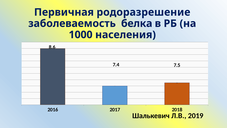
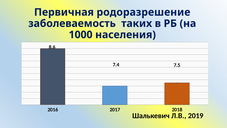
белка: белка -> таких (137, 23)
